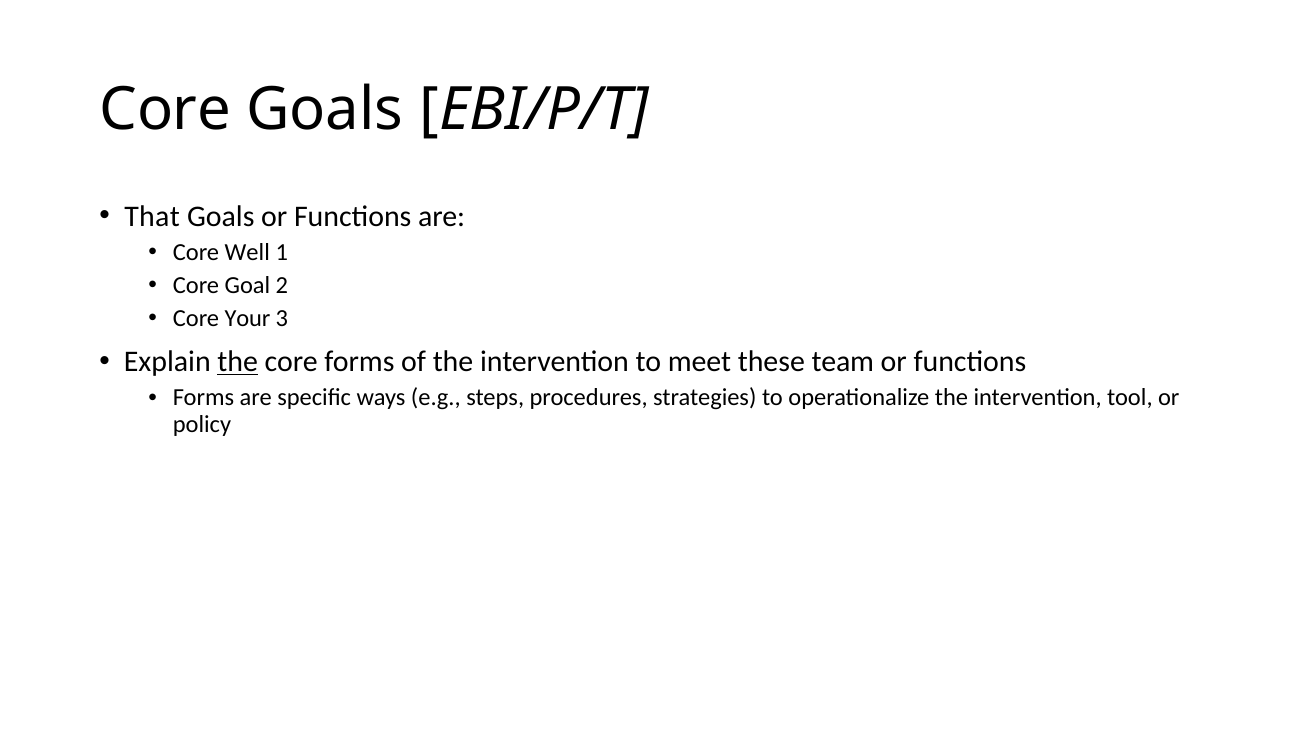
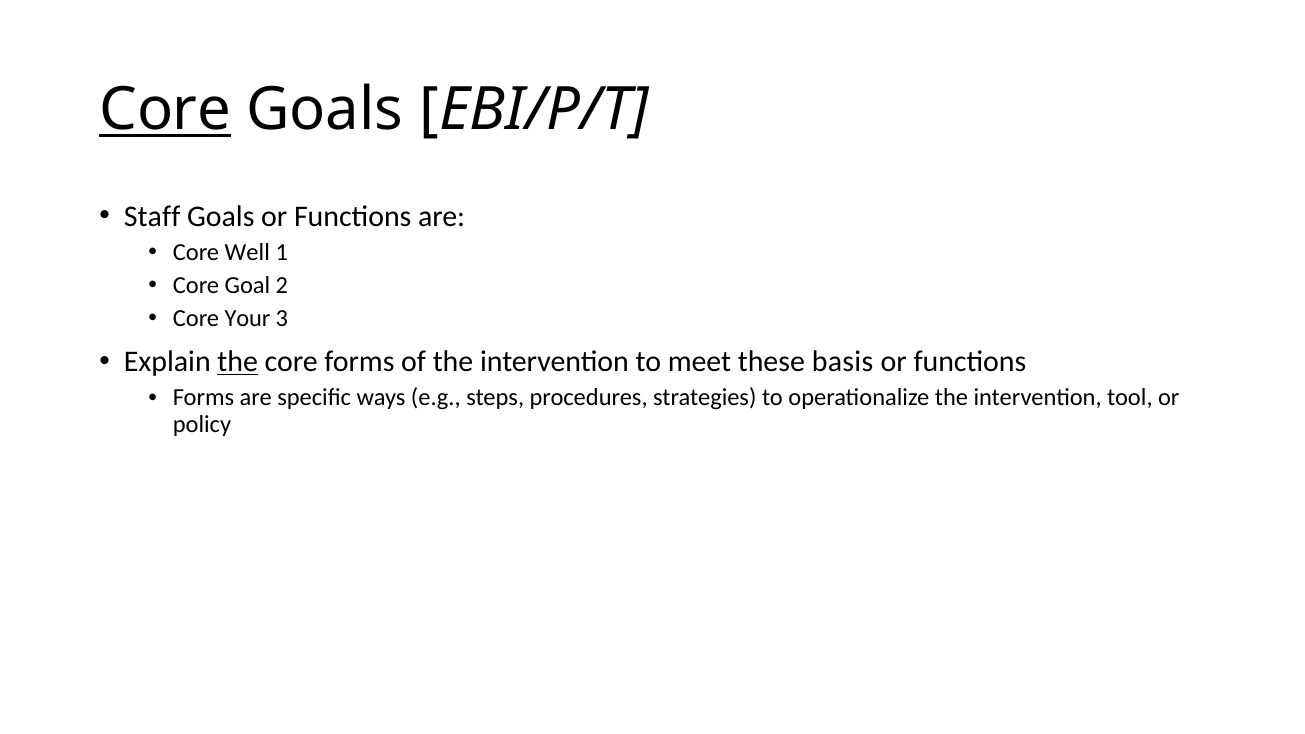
Core underline: none -> present (165, 110)
That: That -> Staff (152, 216)
team: team -> basis (843, 362)
